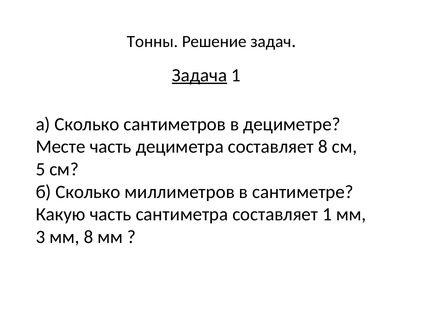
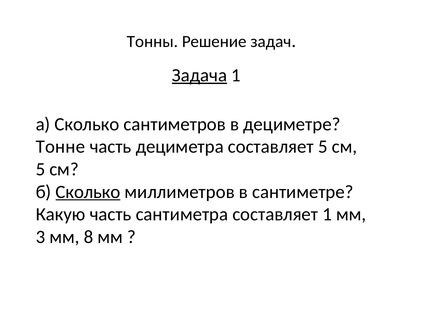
Месте: Месте -> Тонне (60, 146)
составляет 8: 8 -> 5 (323, 146)
Сколько underline: none -> present (88, 192)
